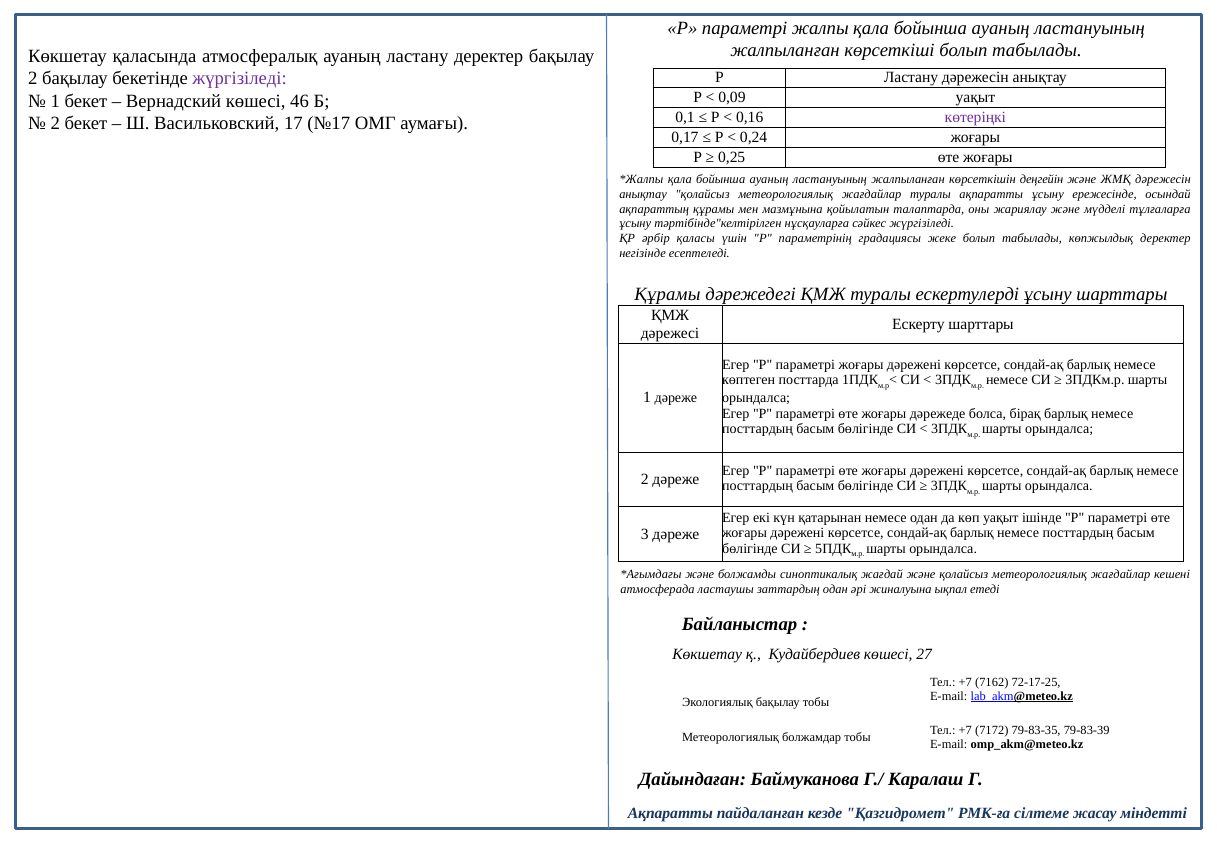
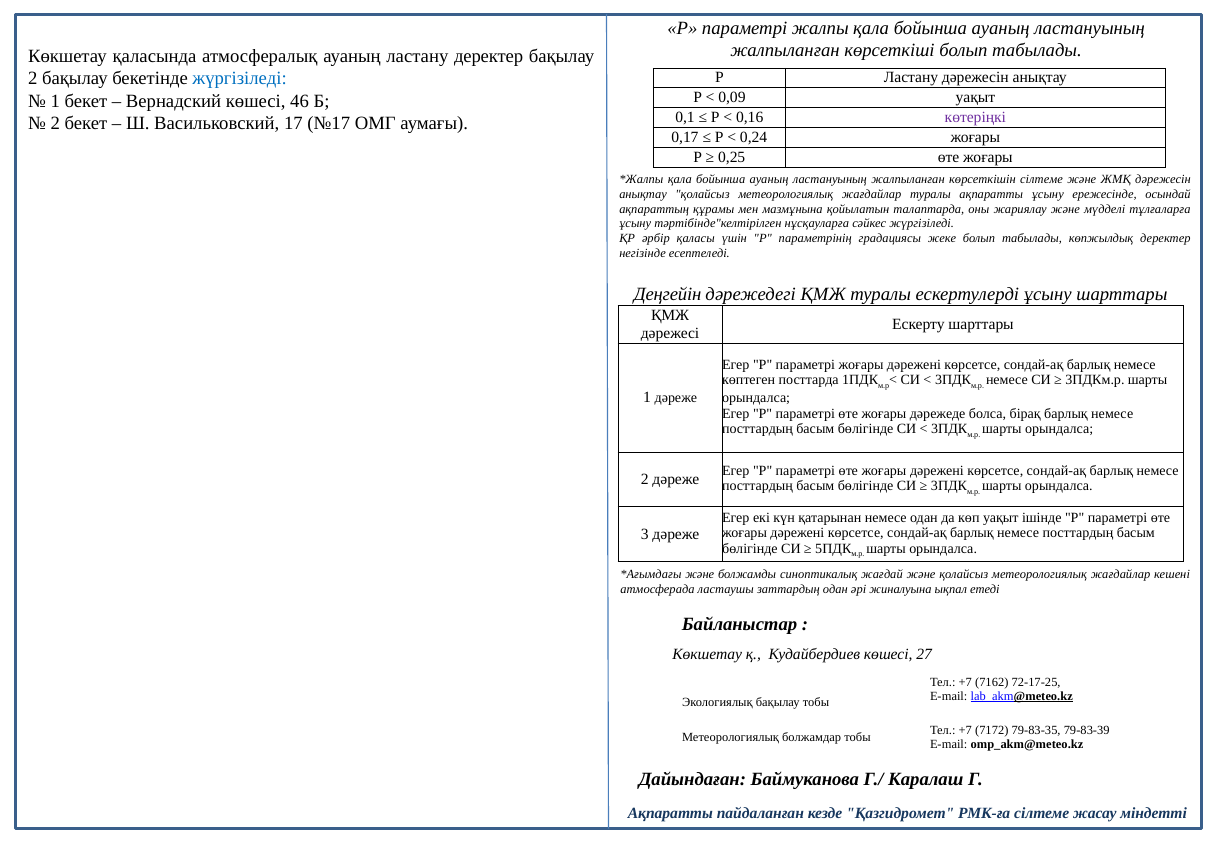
жүргізіледі colour: purple -> blue (240, 79)
көрсеткішін деңгейін: деңгейін -> сілтеме (1042, 179)
Құрамы: Құрамы -> Деңгейін (668, 294)
